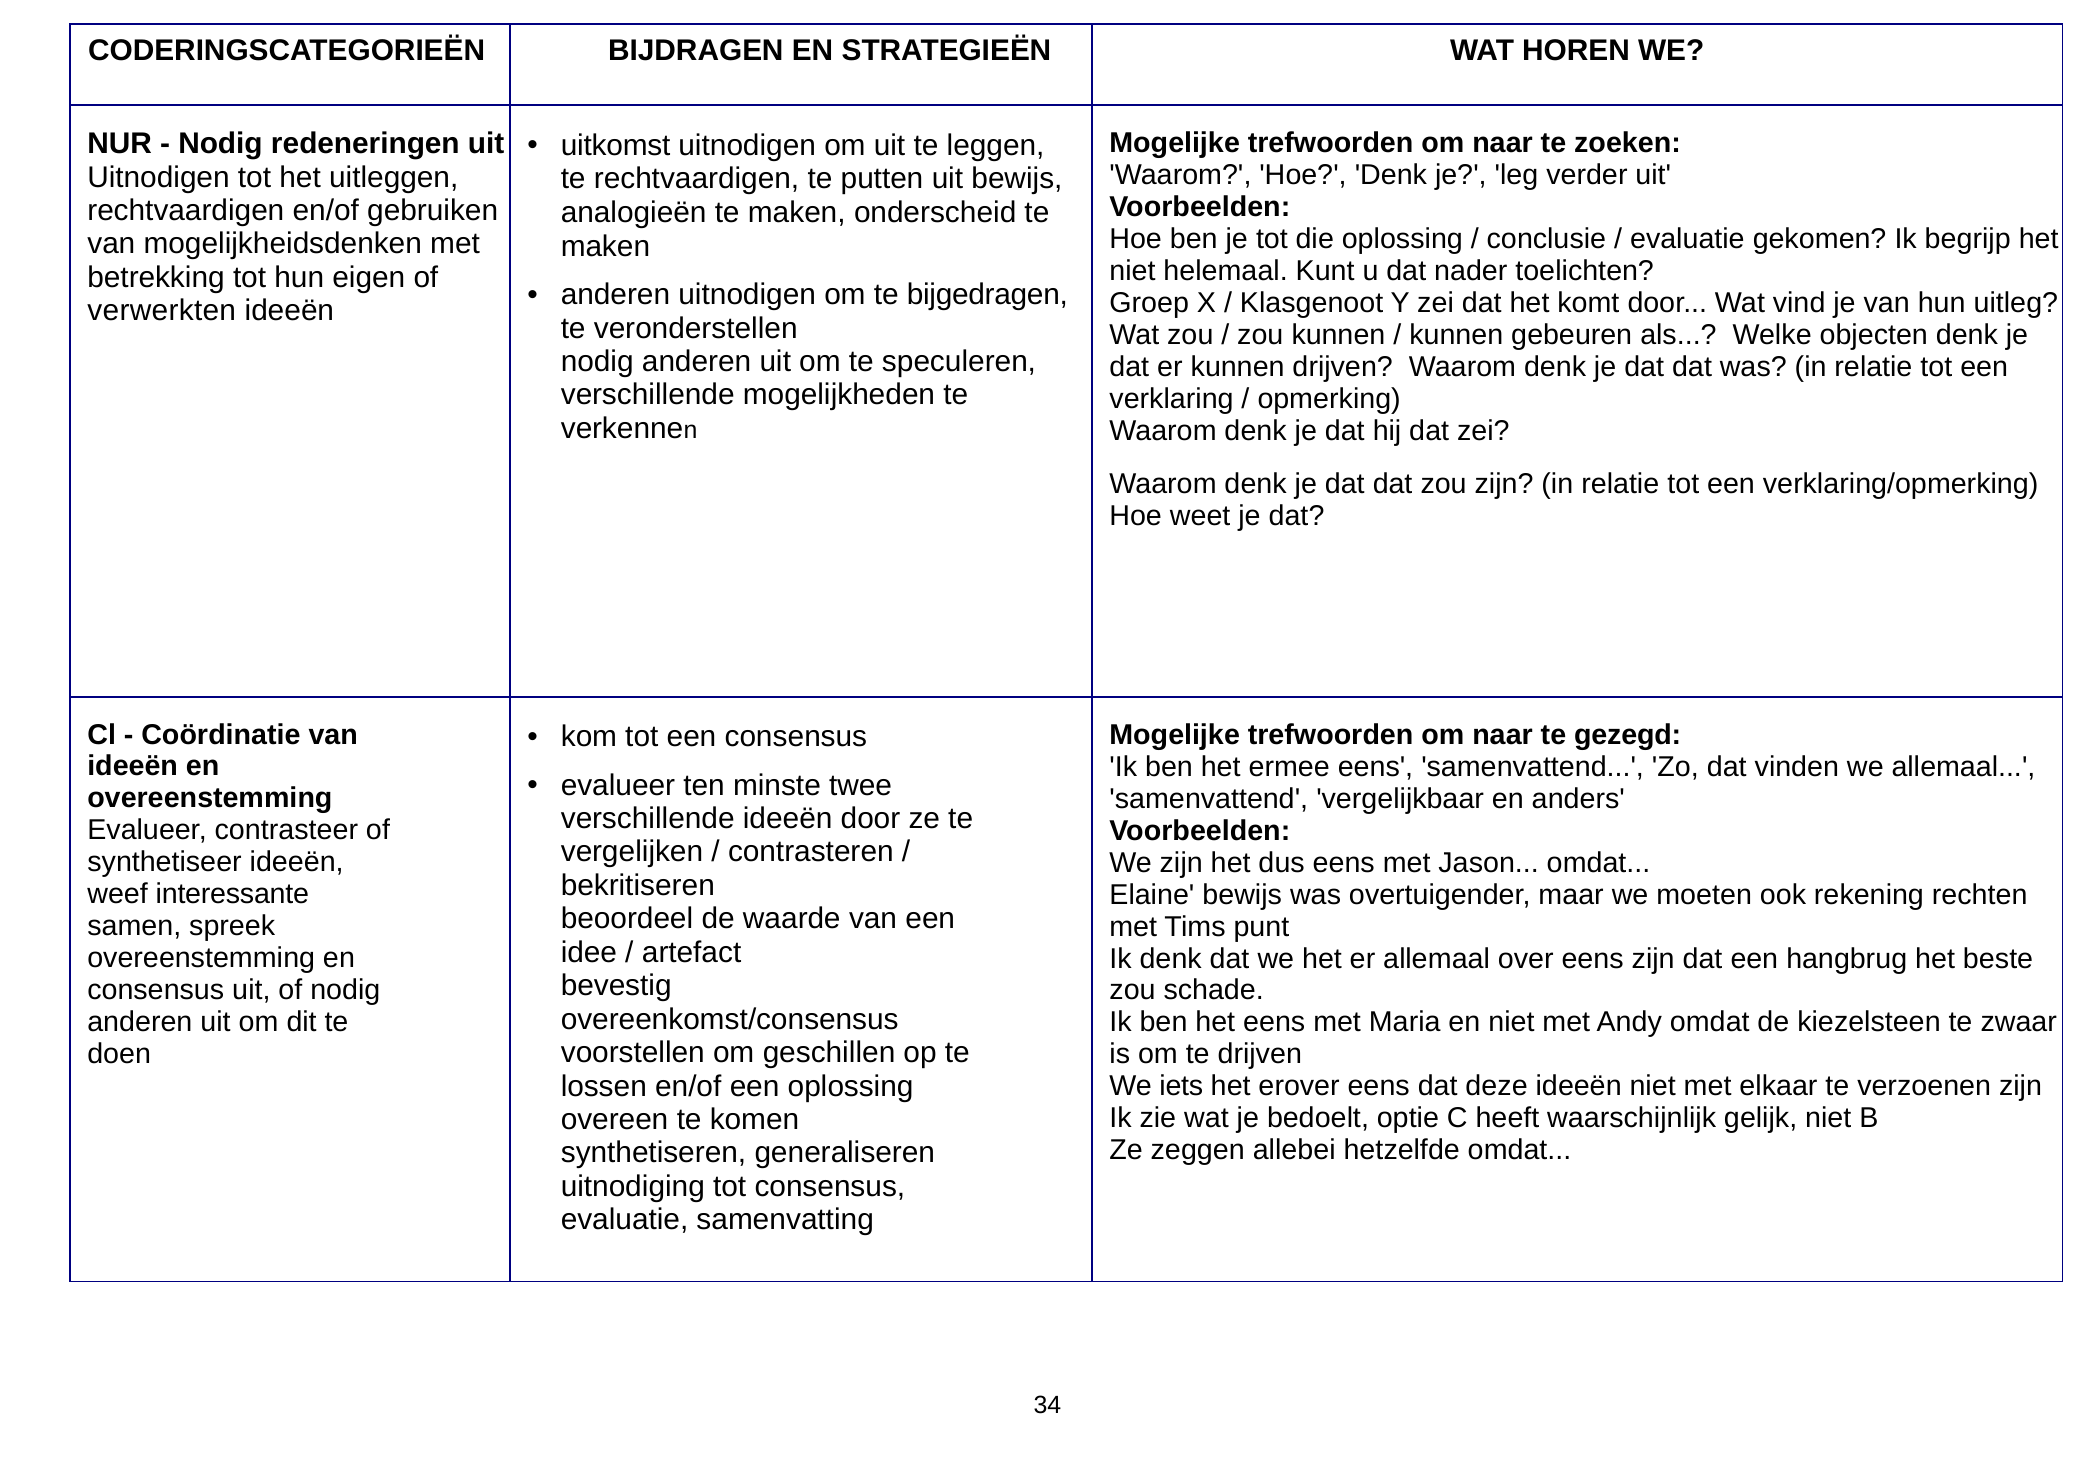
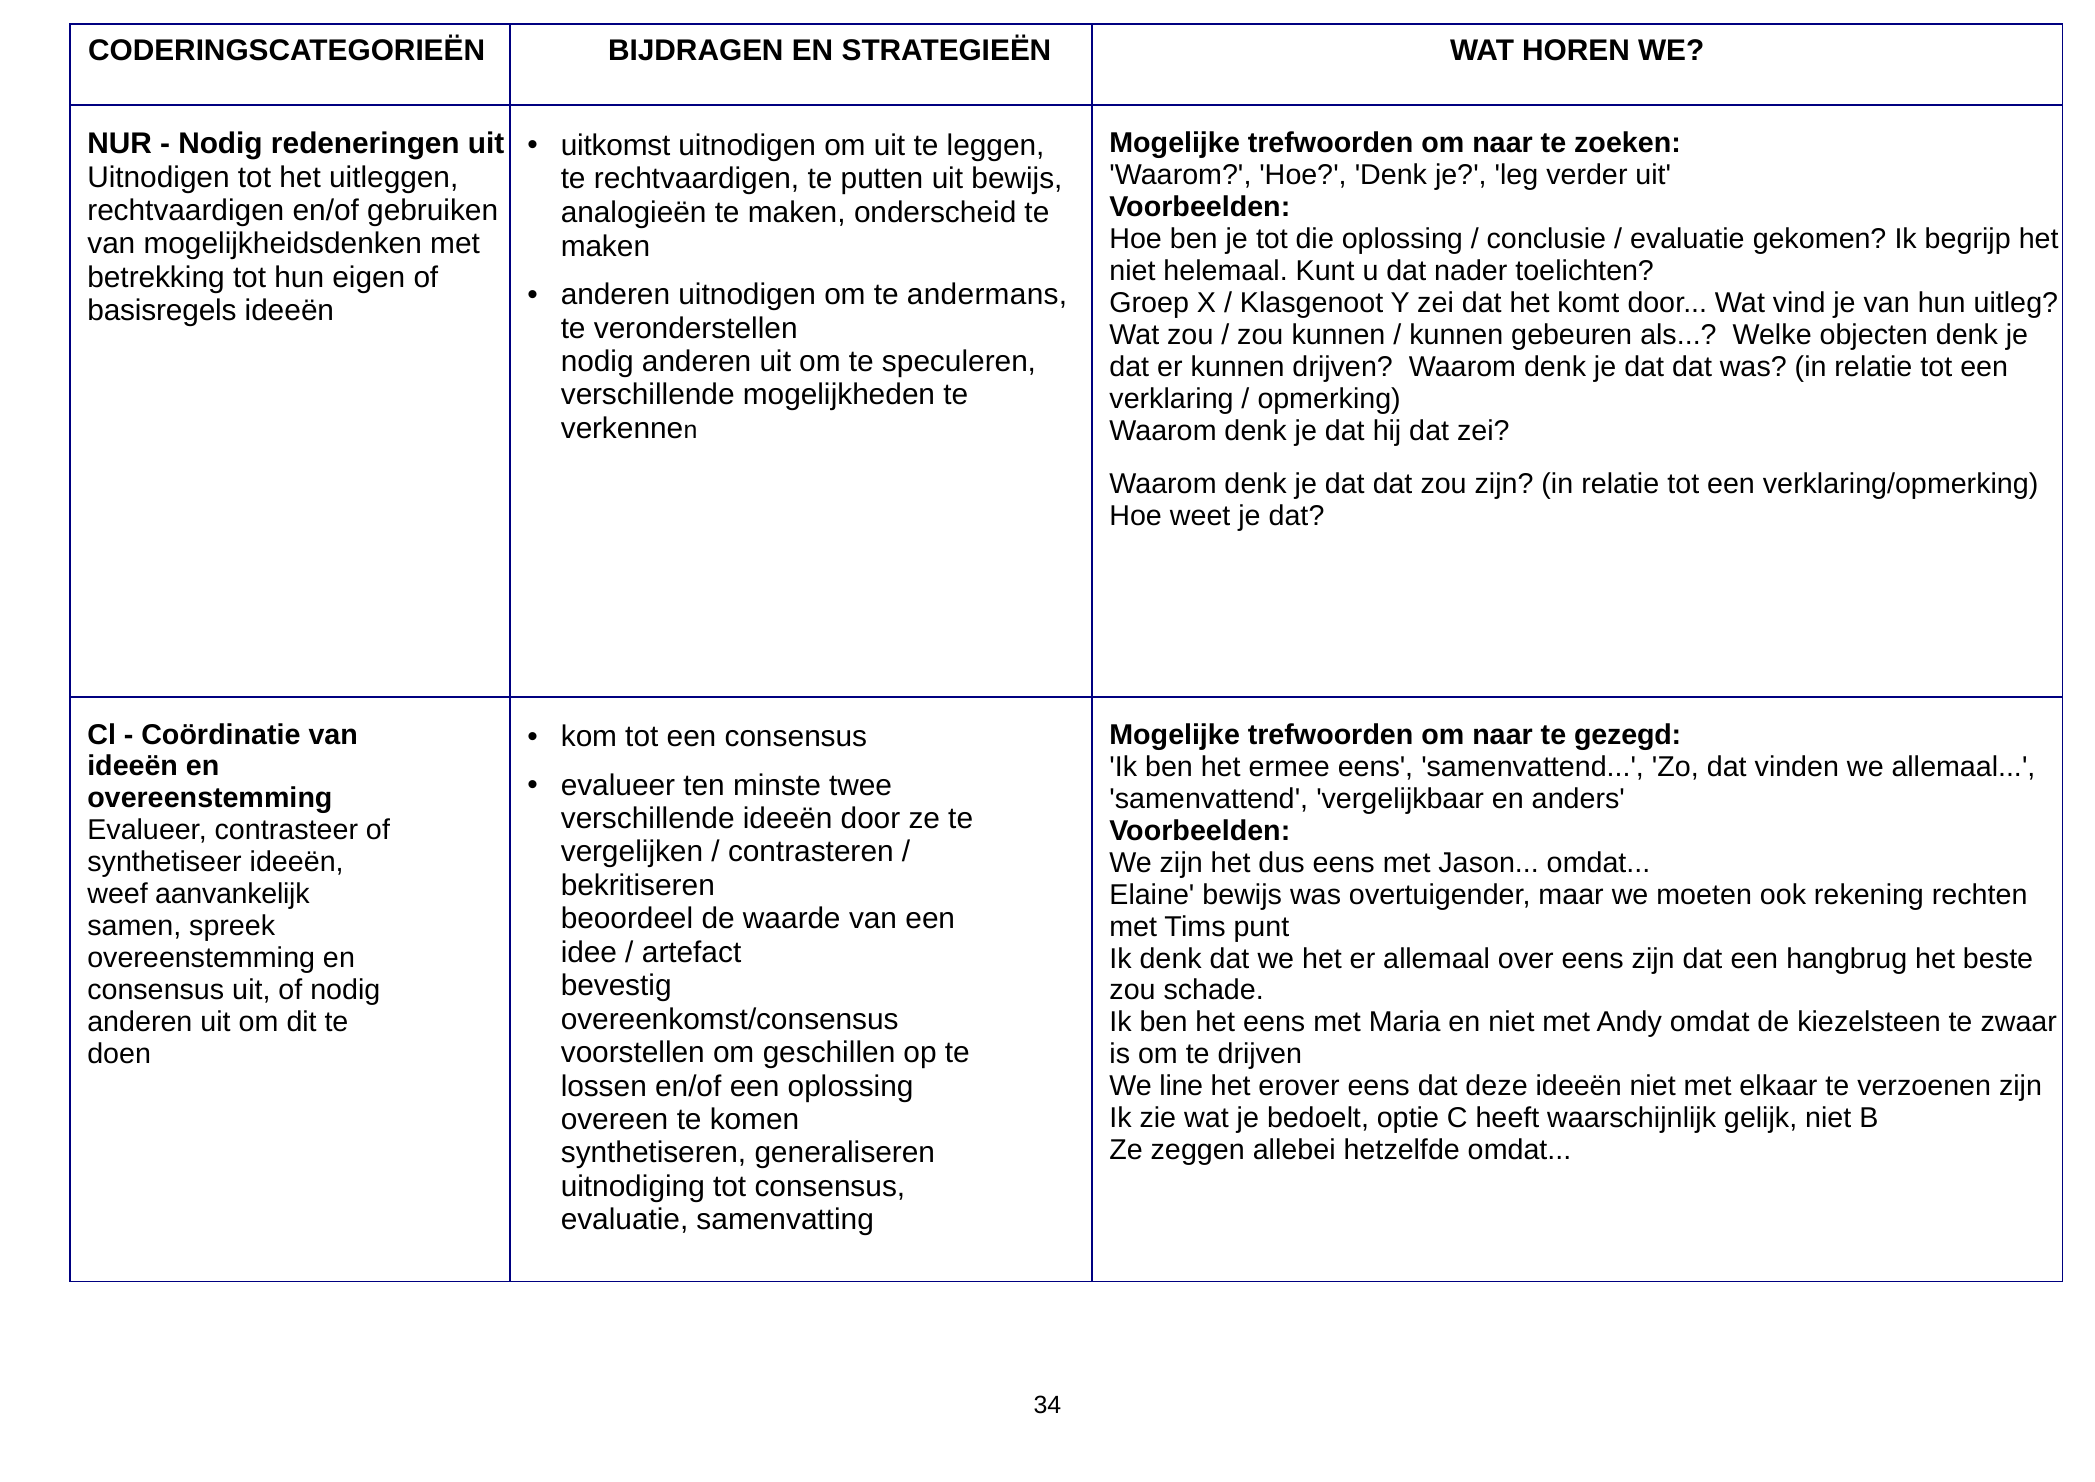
bijgedragen: bijgedragen -> andermans (987, 295)
verwerkten: verwerkten -> basisregels (162, 311)
interessante: interessante -> aanvankelijk (232, 894)
iets: iets -> line (1181, 1086)
